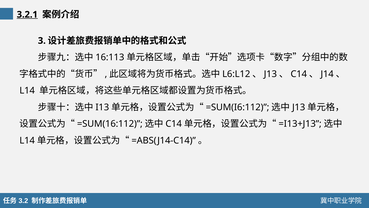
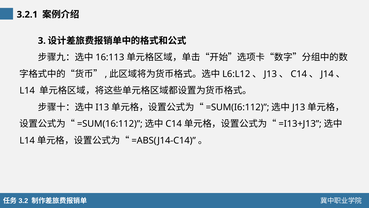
3.2.1 underline: present -> none (27, 15)
